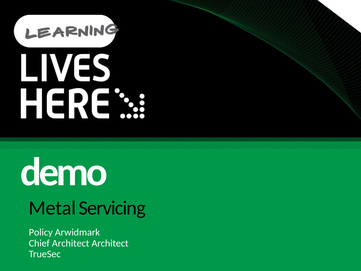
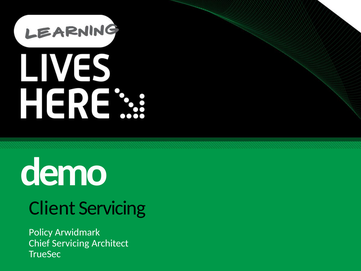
Metal: Metal -> Client (52, 208)
Chief Architect: Architect -> Servicing (71, 243)
